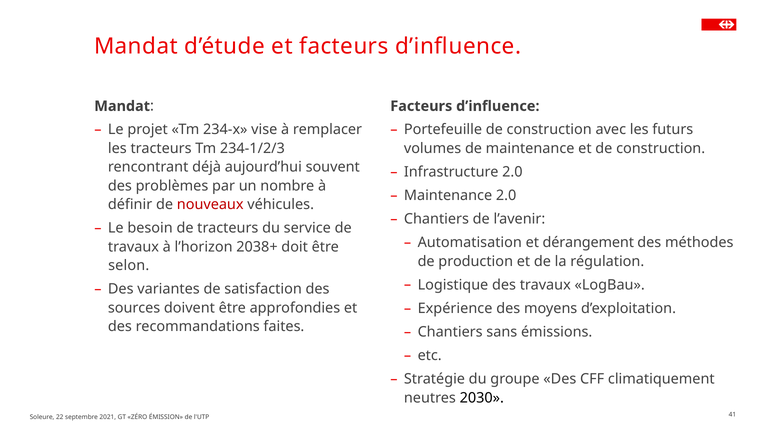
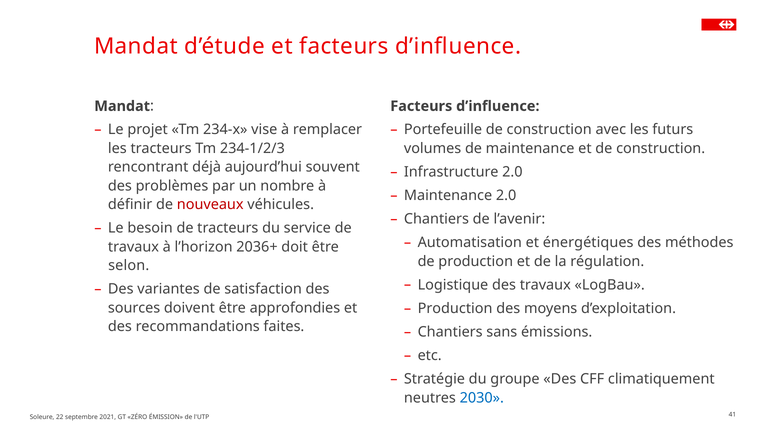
dérangement: dérangement -> énergétiques (588, 242)
2038+: 2038+ -> 2036+ (257, 247)
Expérience: Expérience -> Production (455, 308)
2030 colour: black -> blue (482, 398)
